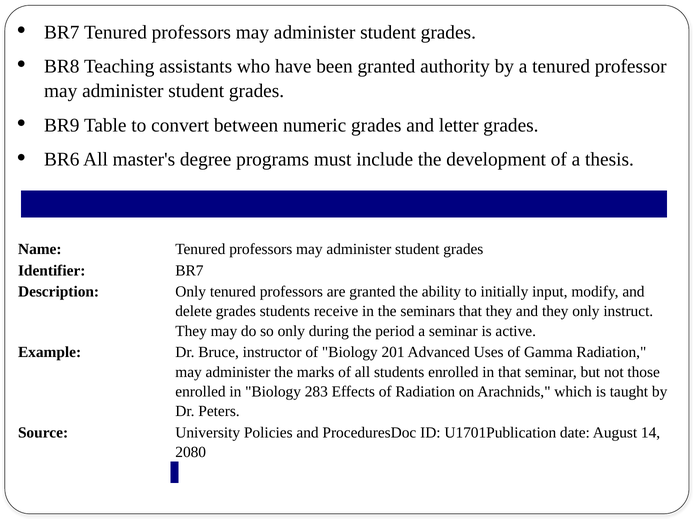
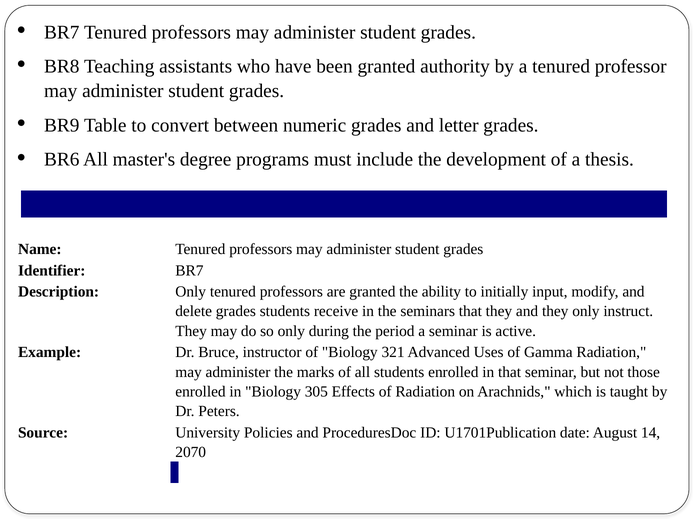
201: 201 -> 321 (393, 352)
283: 283 -> 305 (316, 391)
2080: 2080 -> 2070 (191, 452)
